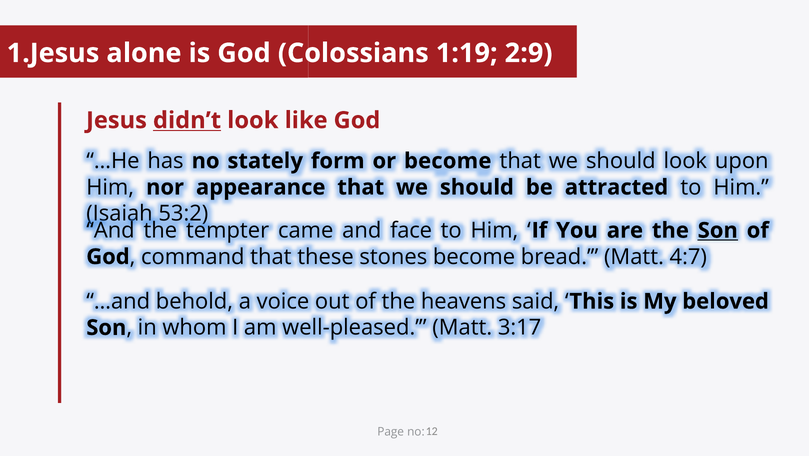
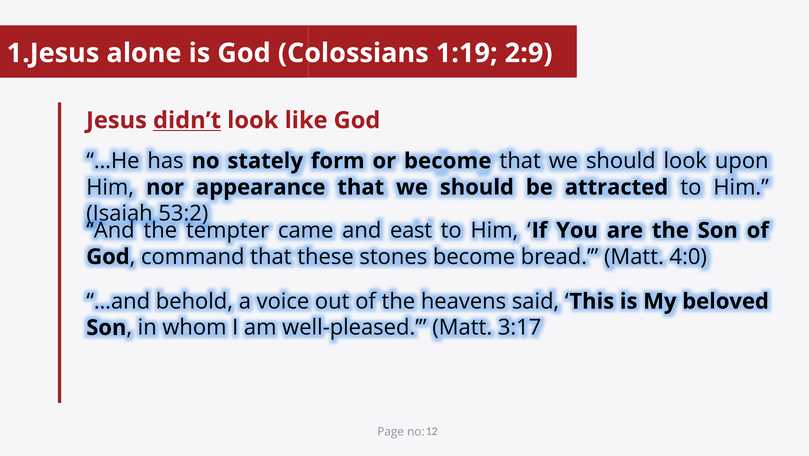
face: face -> east (411, 231)
Son underline: present -> none (718, 231)
4:7: 4:7 -> 4:0 (688, 257)
